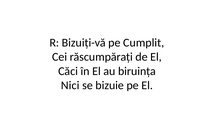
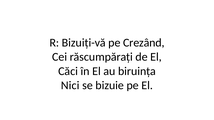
Cumplit: Cumplit -> Crezând (144, 43)
